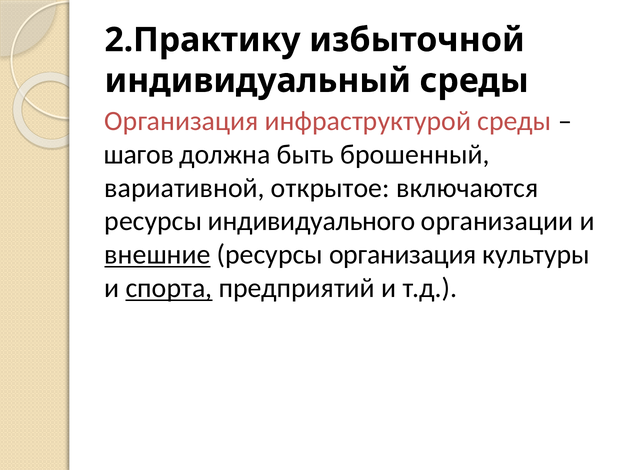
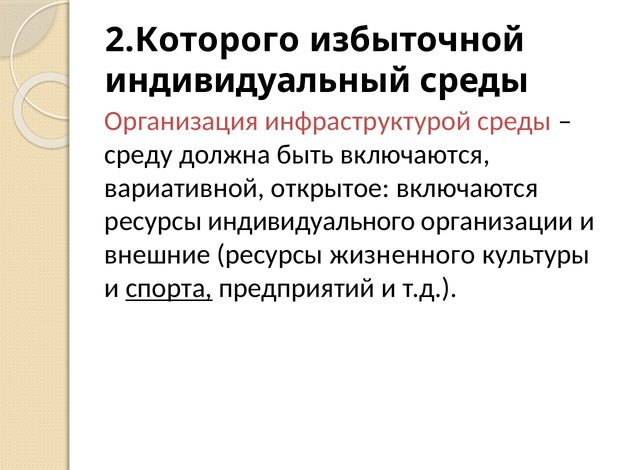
2.Практику: 2.Практику -> 2.Которого (202, 40)
шагов: шагов -> среду (139, 154)
быть брошенный: брошенный -> включаются (415, 154)
внешние underline: present -> none (157, 254)
ресурсы организация: организация -> жизненного (403, 254)
